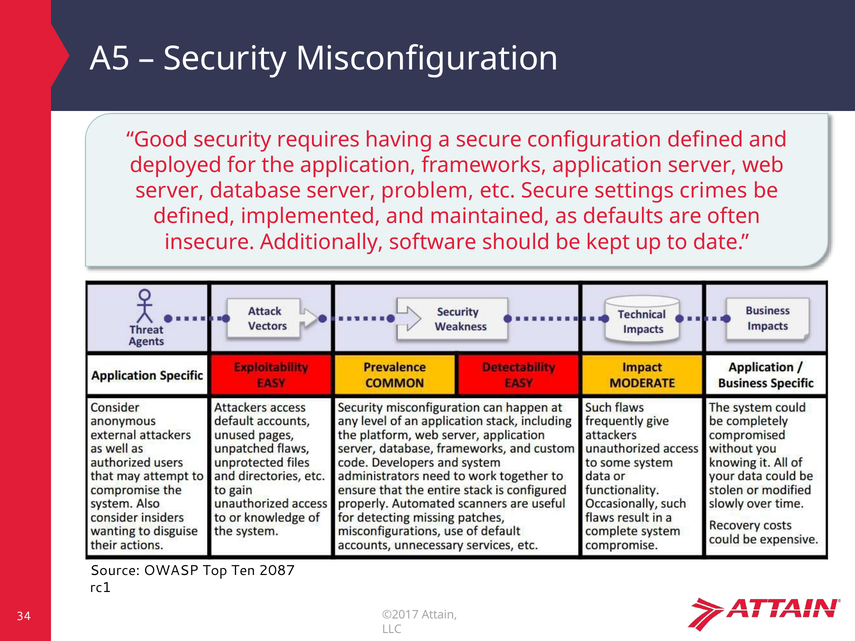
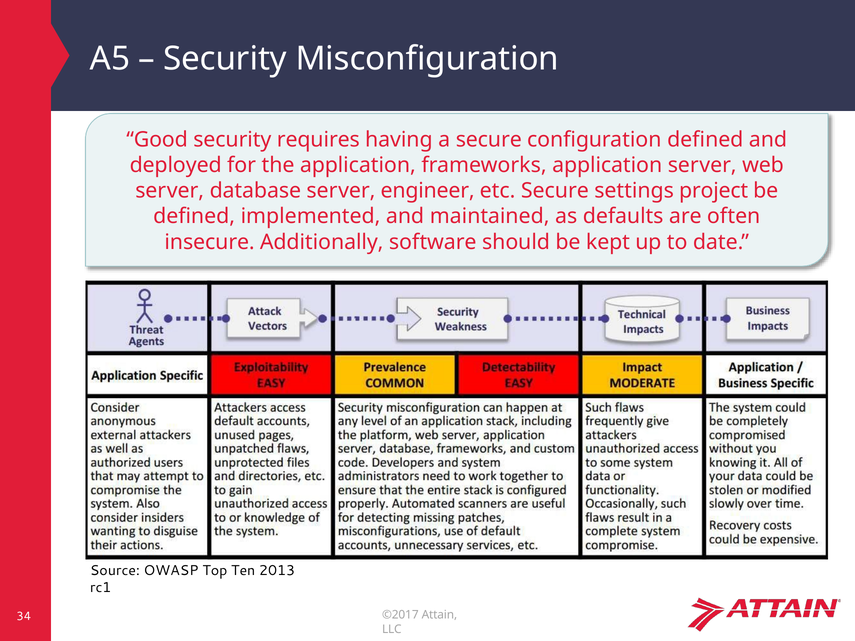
problem: problem -> engineer (428, 191)
crimes: crimes -> project (714, 191)
2087: 2087 -> 2013 (277, 571)
